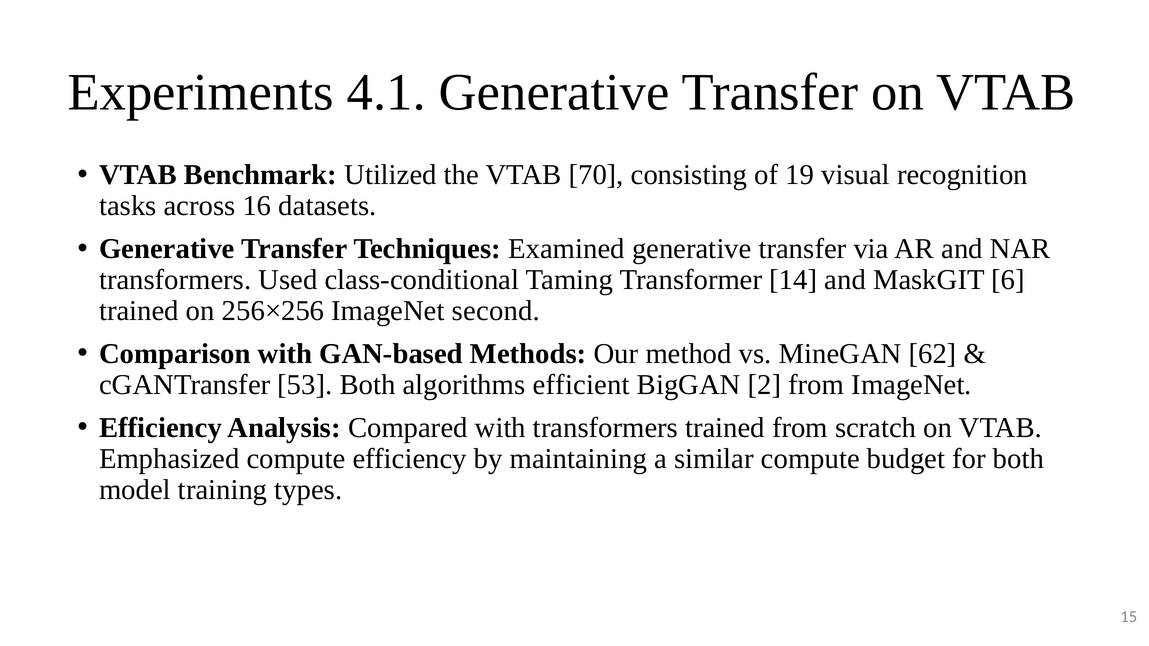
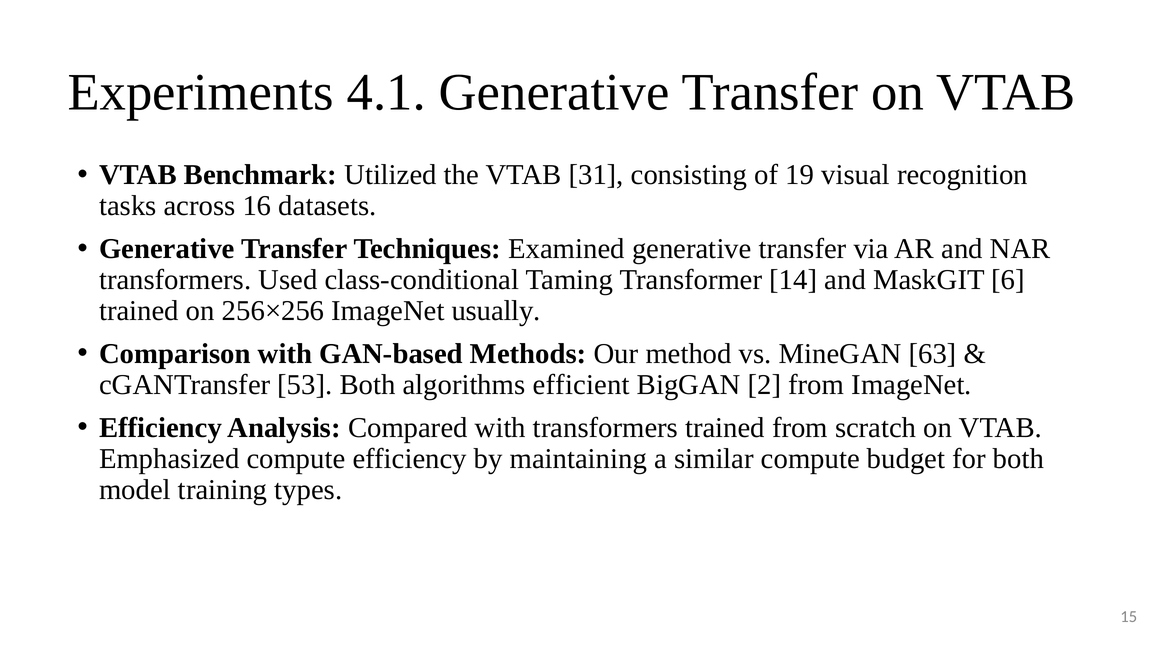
70: 70 -> 31 (596, 175)
second: second -> usually (496, 311)
62: 62 -> 63 (933, 354)
